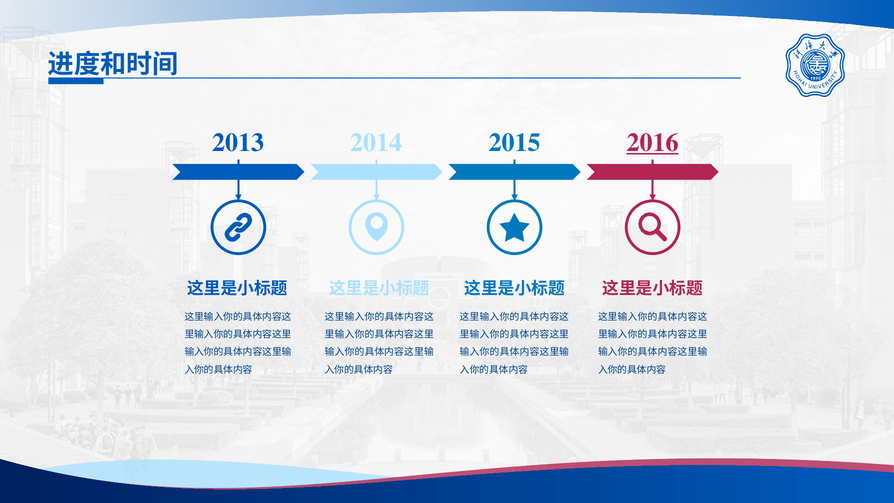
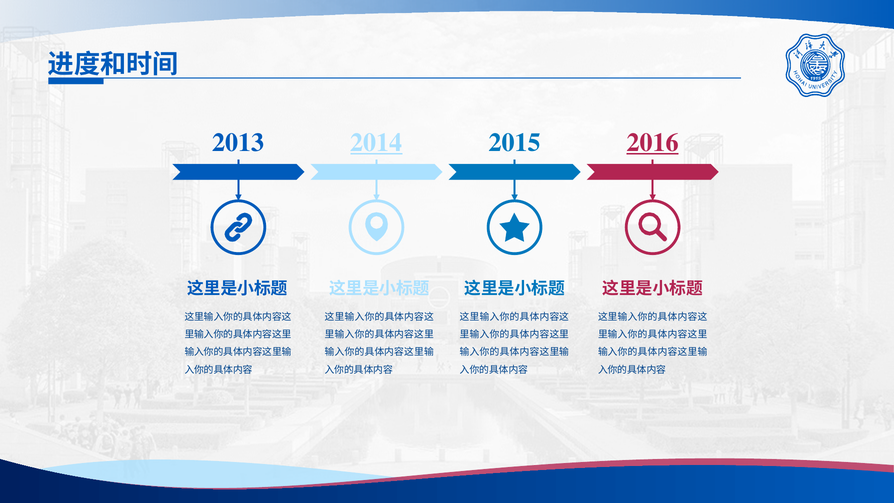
2014 underline: none -> present (376, 142)
